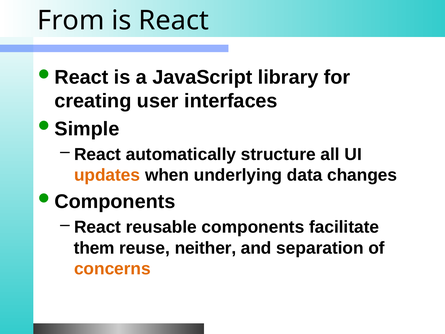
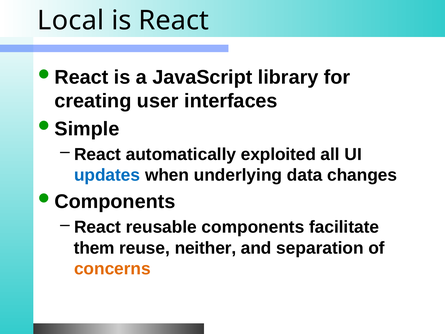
From: From -> Local (71, 21)
structure: structure -> exploited (278, 154)
updates colour: orange -> blue (107, 175)
